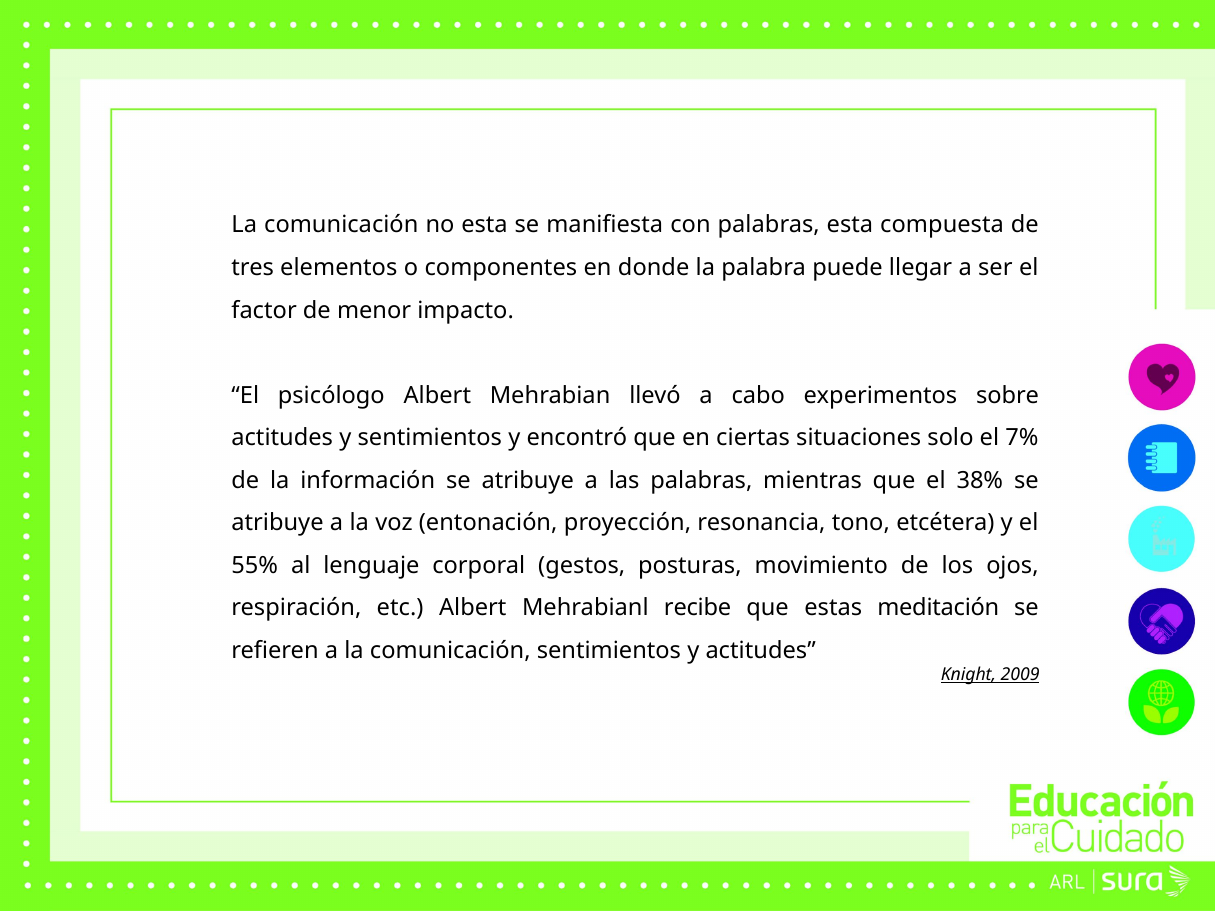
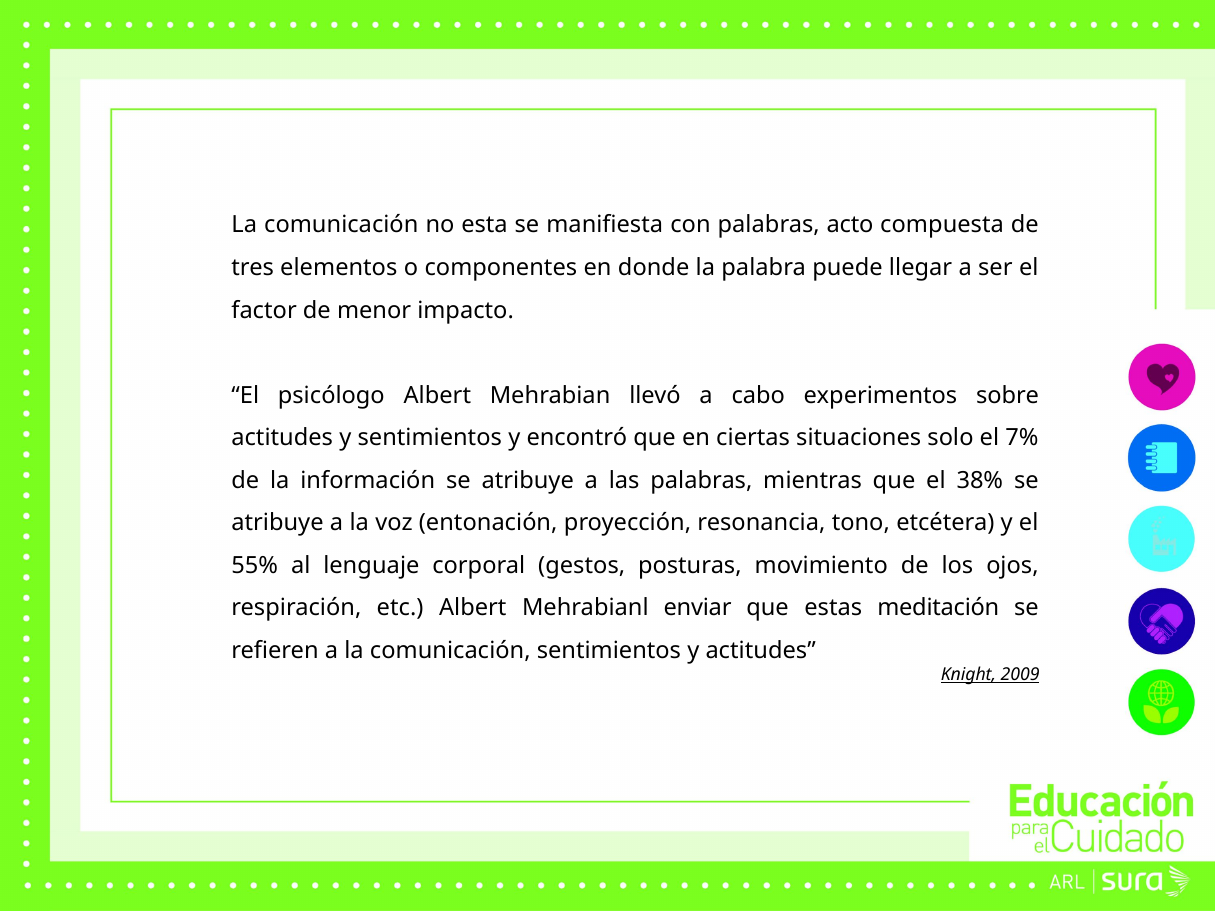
palabras esta: esta -> acto (850, 225)
recibe: recibe -> enviar (698, 608)
